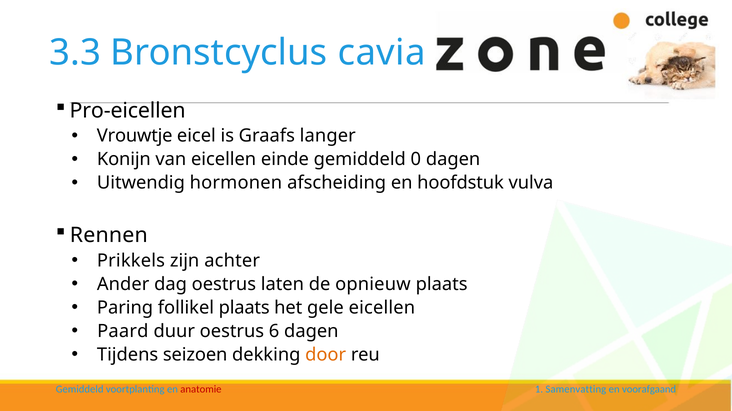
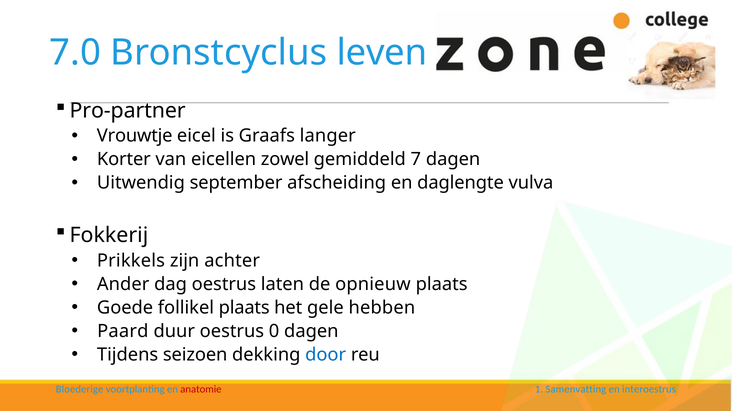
3.3: 3.3 -> 7.0 (75, 53)
cavia: cavia -> leven (382, 53)
Pro-eicellen: Pro-eicellen -> Pro-partner (128, 111)
Konijn: Konijn -> Korter (124, 160)
einde: einde -> zowel (285, 160)
0: 0 -> 7 (416, 160)
hormonen: hormonen -> september (236, 183)
hoofdstuk: hoofdstuk -> daglengte (461, 183)
Rennen: Rennen -> Fokkerij (109, 236)
Paring: Paring -> Goede (125, 308)
gele eicellen: eicellen -> hebben (382, 308)
6: 6 -> 0 (274, 332)
door colour: orange -> blue (326, 355)
Gemiddeld: Gemiddeld -> Bloederige (80, 390)
voorafgaand: voorafgaand -> interoestrus (649, 390)
